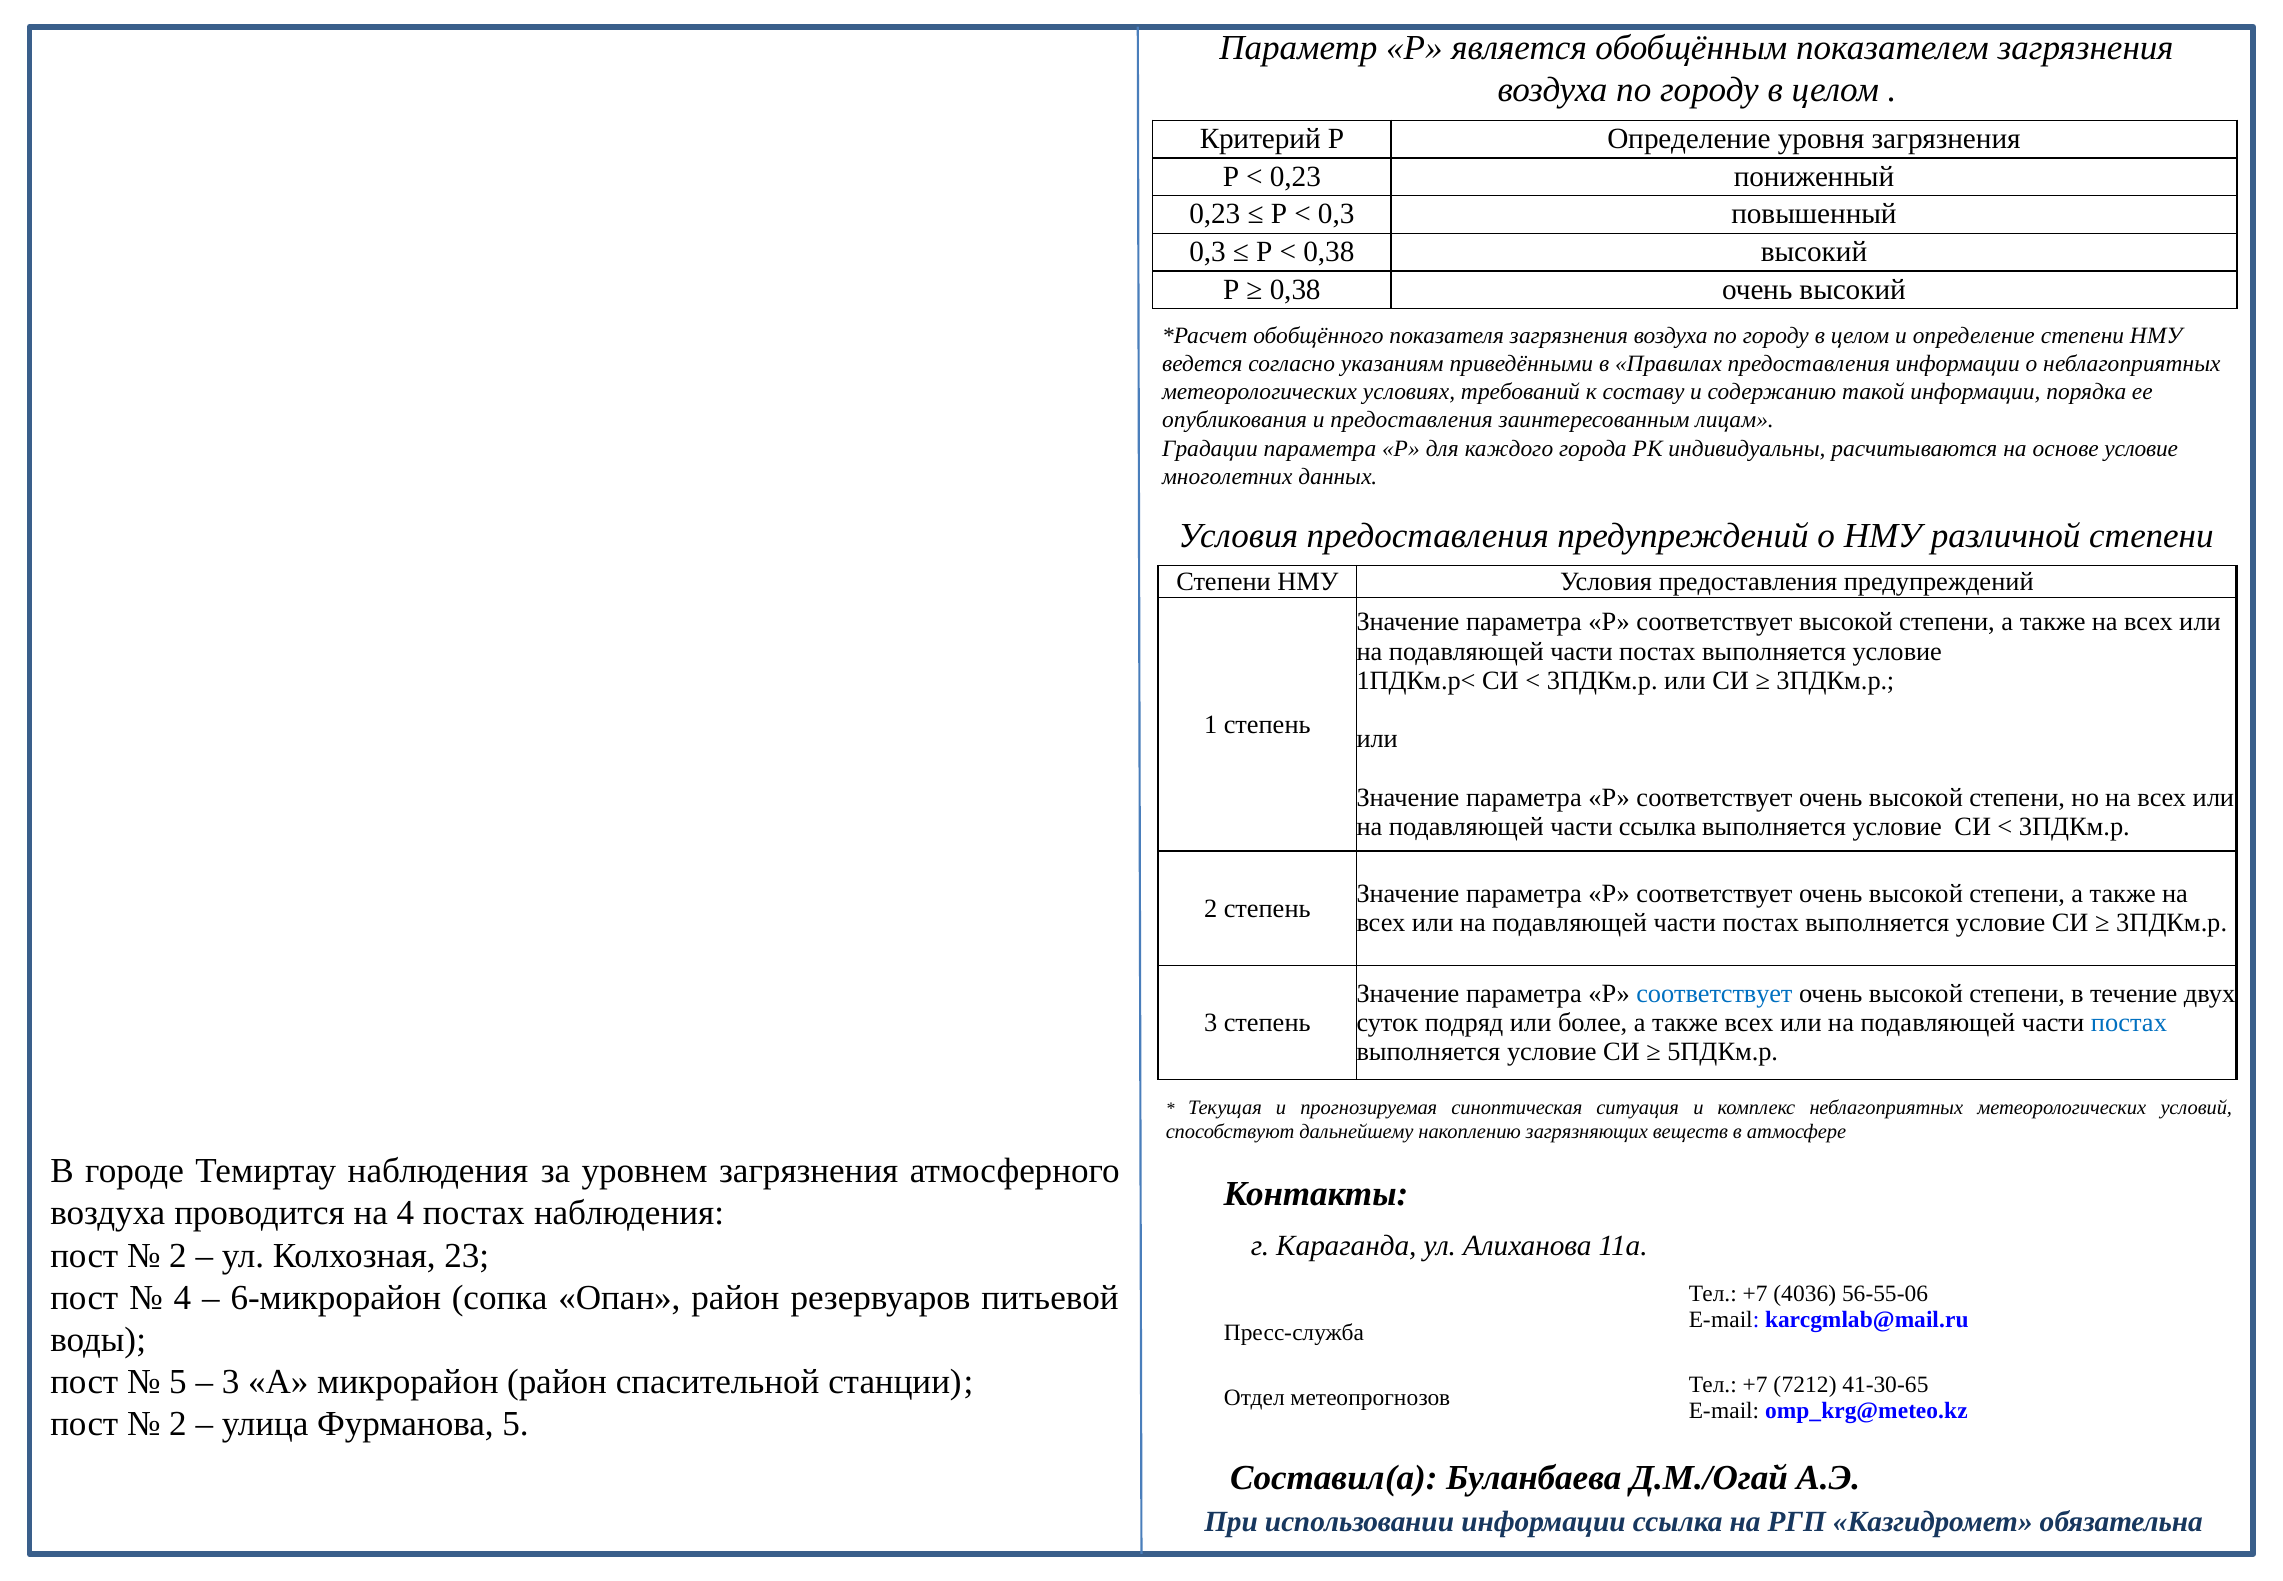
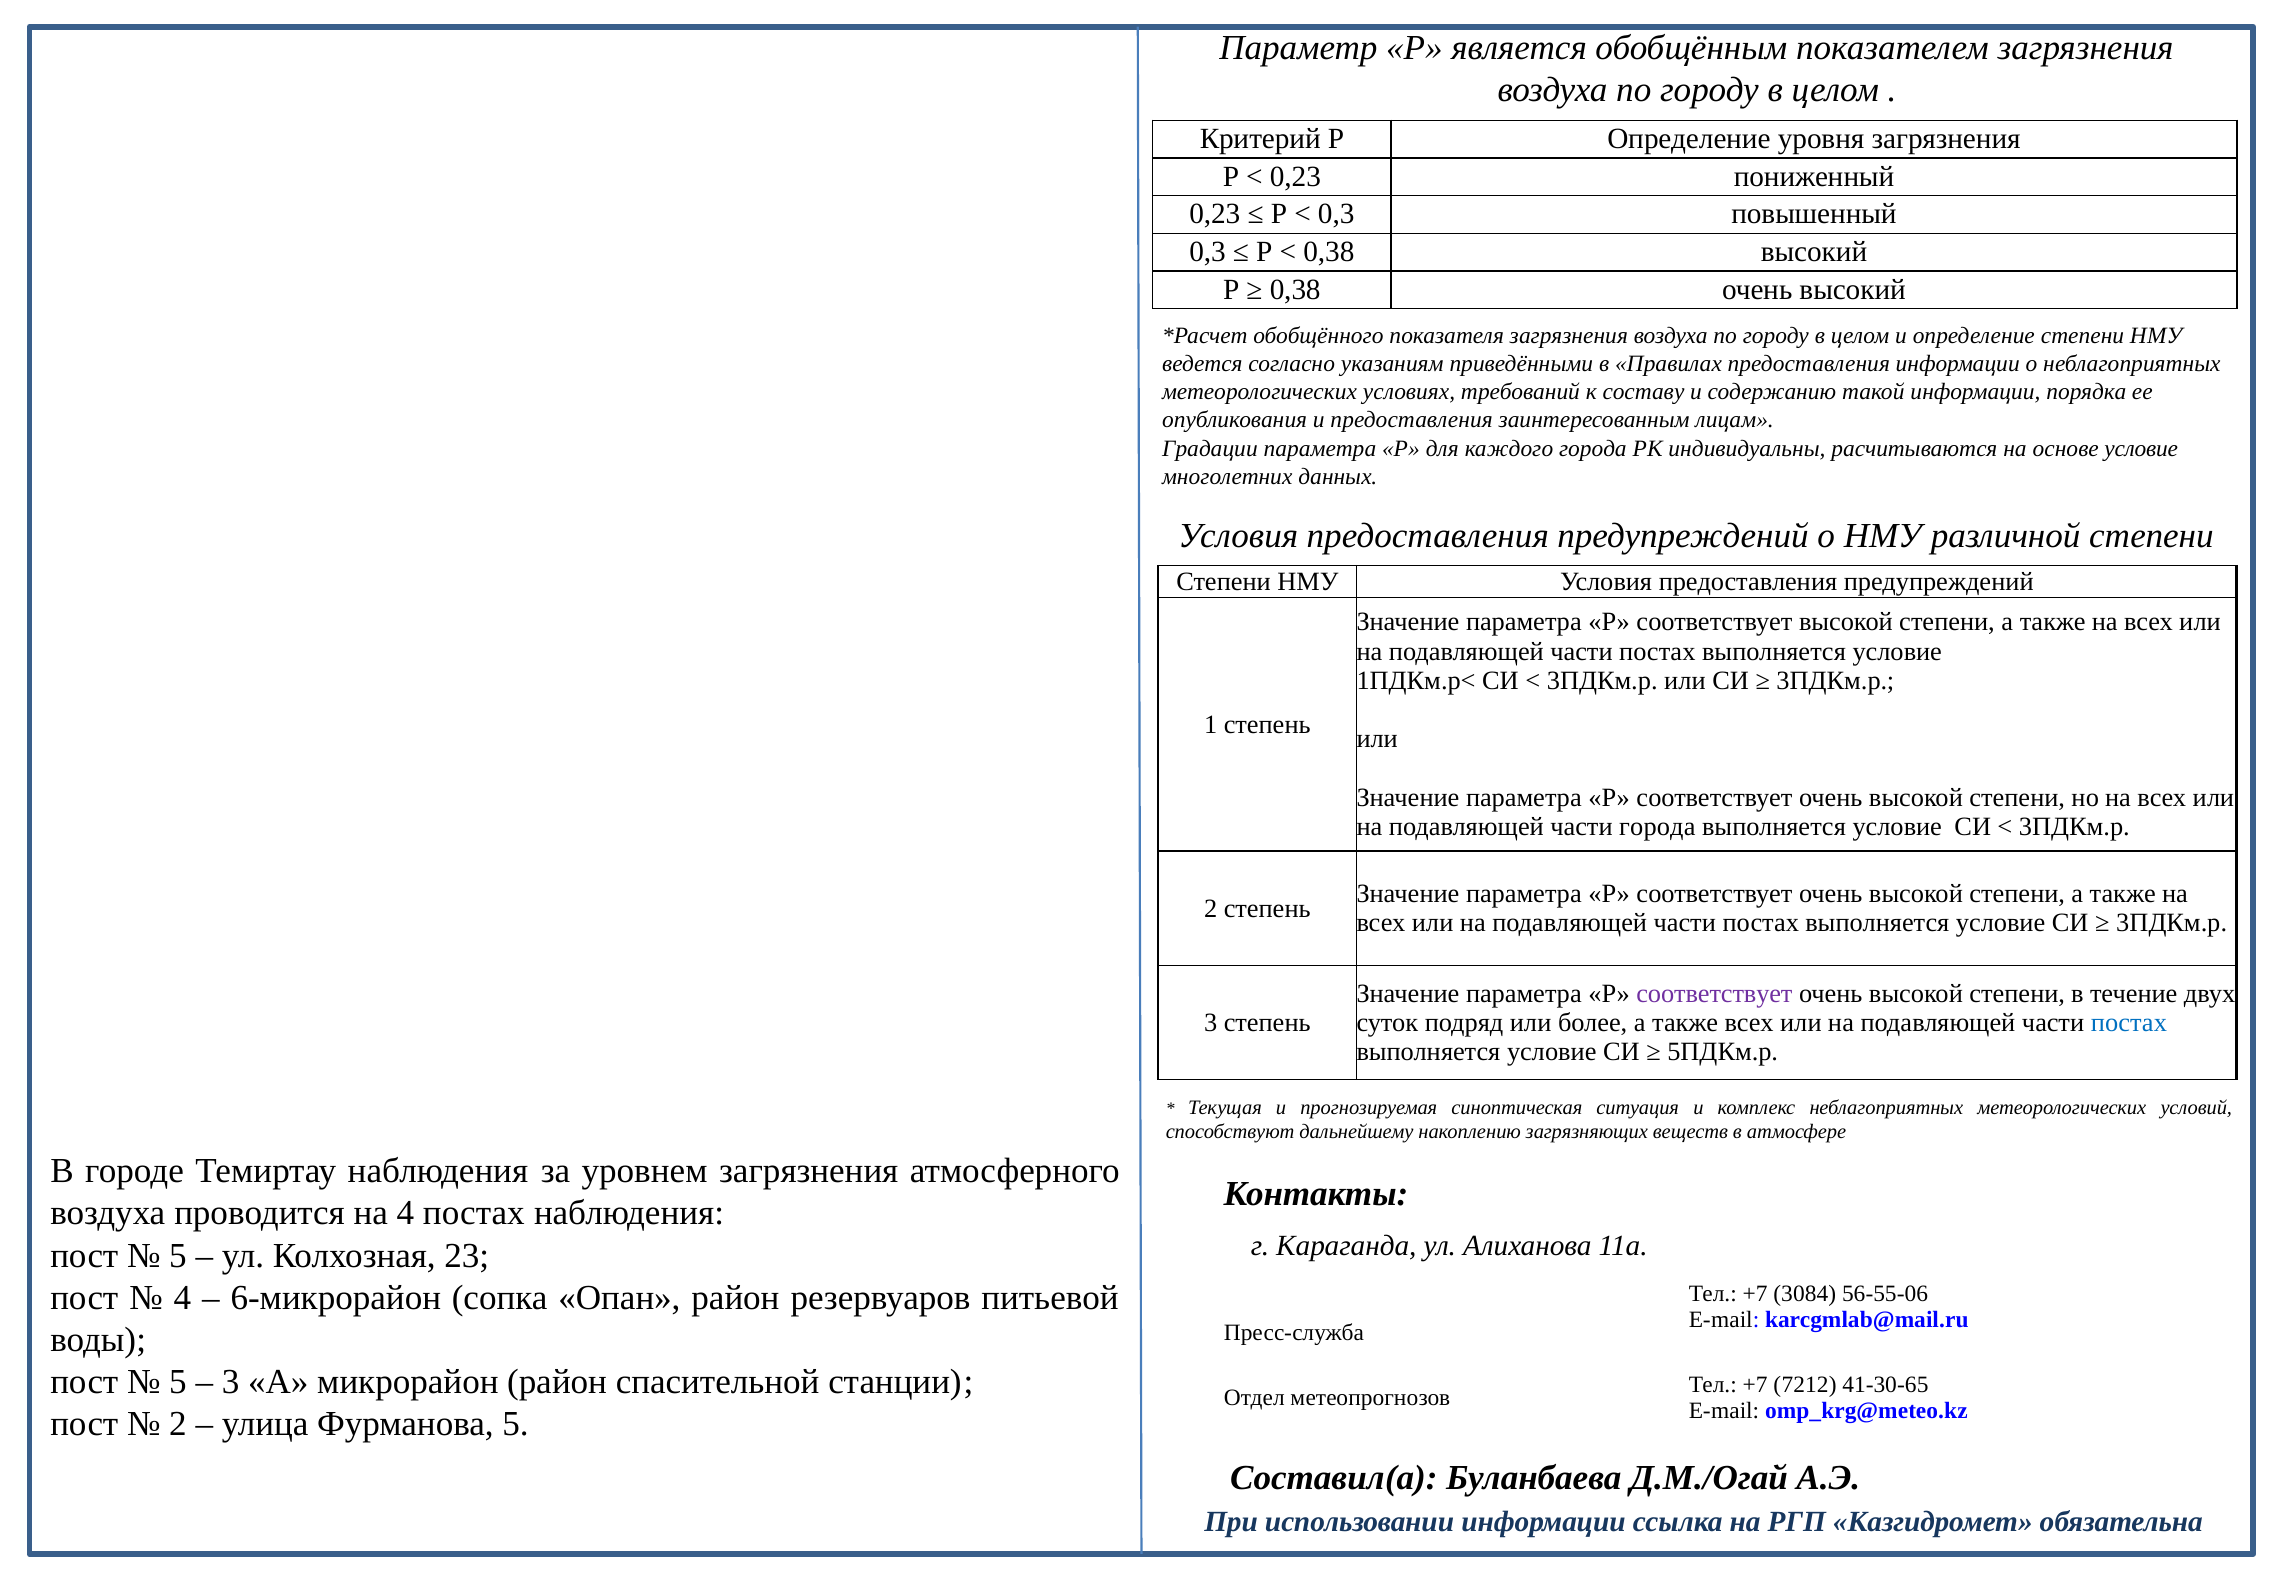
части ссылка: ссылка -> города (1657, 826)
соответствует colour: blue -> purple (1714, 993)
2: 2 -> 5 (178, 1255)
4036: 4036 -> 3084 (1805, 1293)
